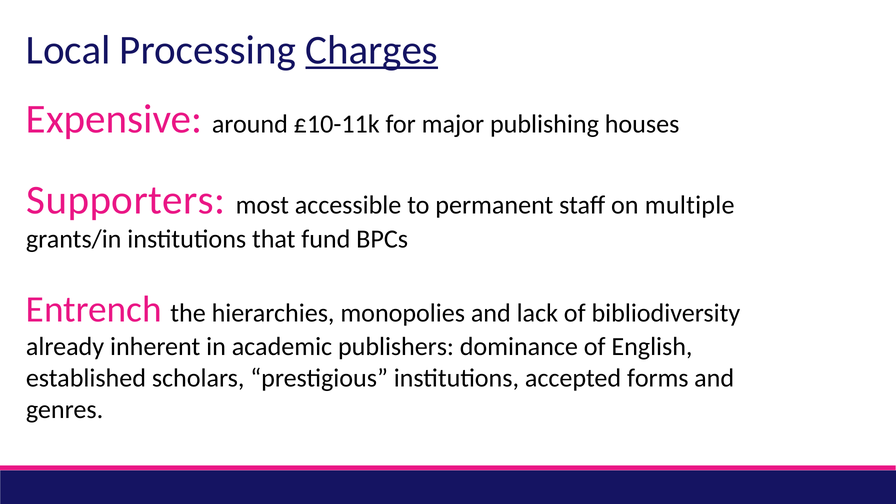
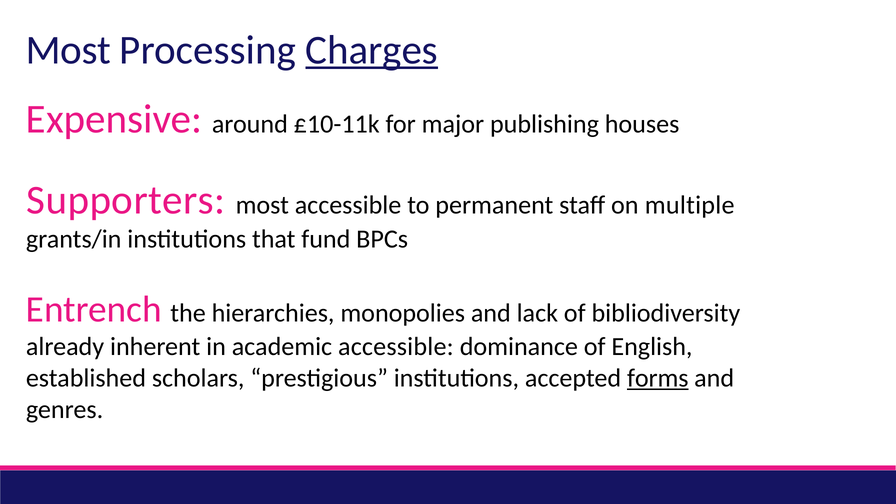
Local: Local -> Most (68, 50)
academic publishers: publishers -> accessible (396, 347)
forms underline: none -> present (658, 378)
